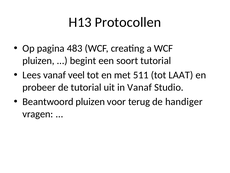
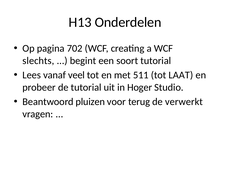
Protocollen: Protocollen -> Onderdelen (128, 22)
483: 483 -> 702 (75, 48)
pluizen: pluizen -> slechts (38, 61)
in Vanaf: Vanaf -> Hoger (140, 87)
handiger: handiger -> verwerkt (184, 101)
